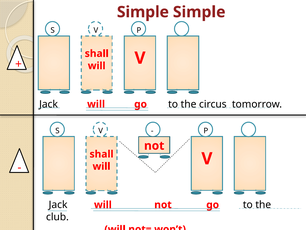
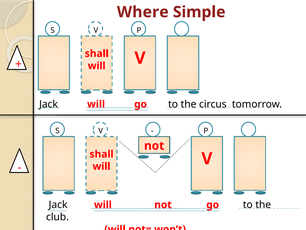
Simple: Simple -> Where (143, 12)
